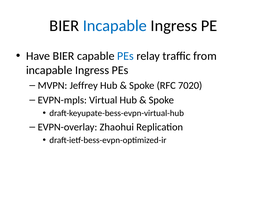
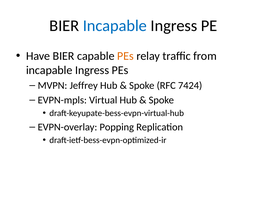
PEs colour: blue -> orange (125, 56)
7020: 7020 -> 7424 (190, 86)
Zhaohui: Zhaohui -> Popping (117, 127)
